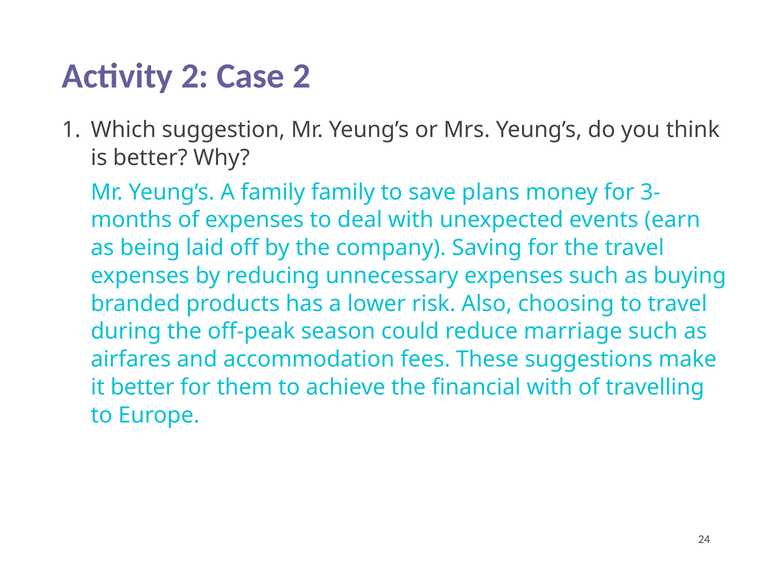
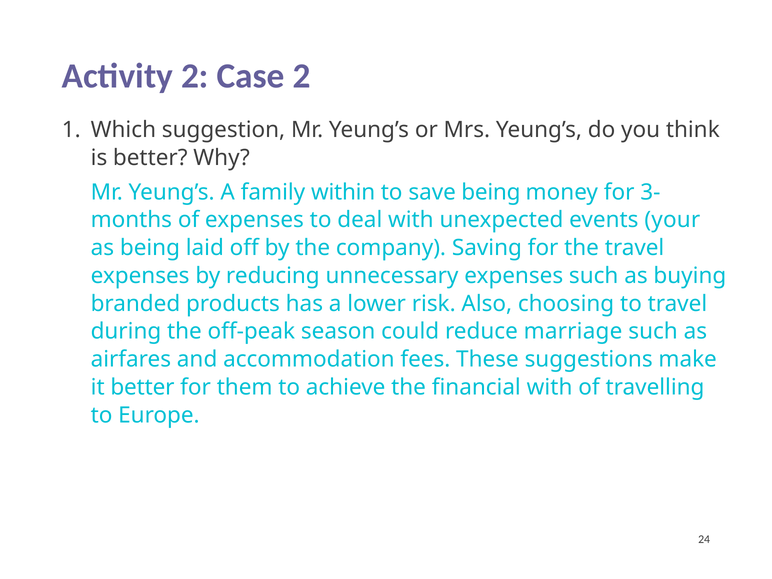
family family: family -> within (343, 192)
save plans: plans -> being (491, 192)
earn: earn -> your (672, 220)
